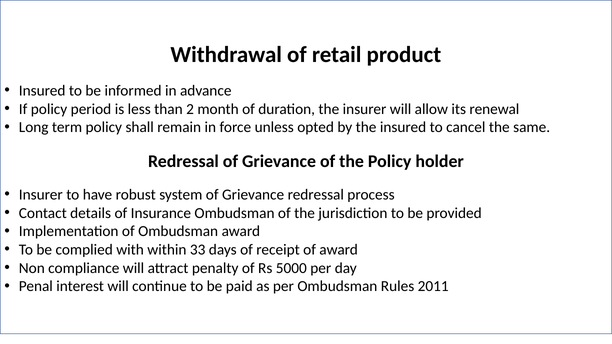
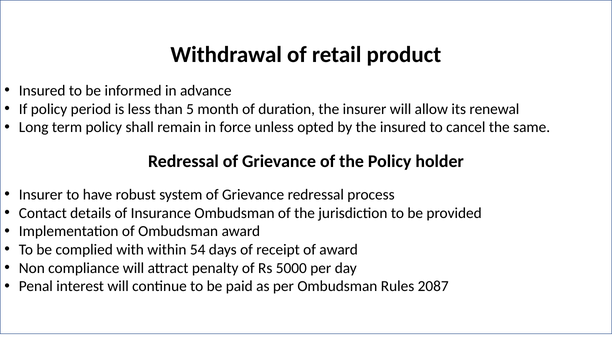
2: 2 -> 5 (190, 109)
33: 33 -> 54 (198, 250)
2011: 2011 -> 2087 (433, 287)
